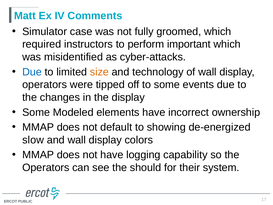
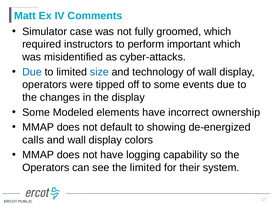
size colour: orange -> blue (99, 72)
slow: slow -> calls (33, 140)
the should: should -> limited (146, 167)
